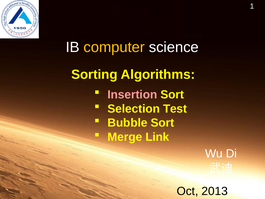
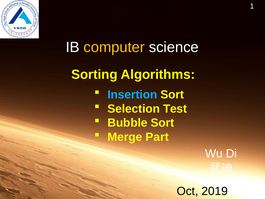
Insertion colour: pink -> light blue (132, 94)
Link: Link -> Part (157, 137)
2013: 2013 -> 2019 (215, 191)
